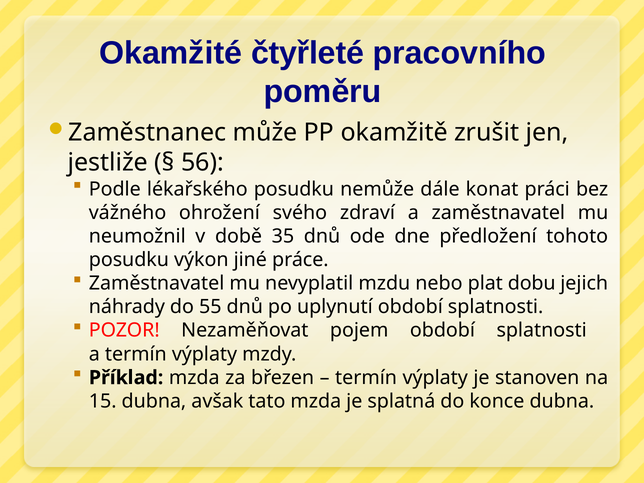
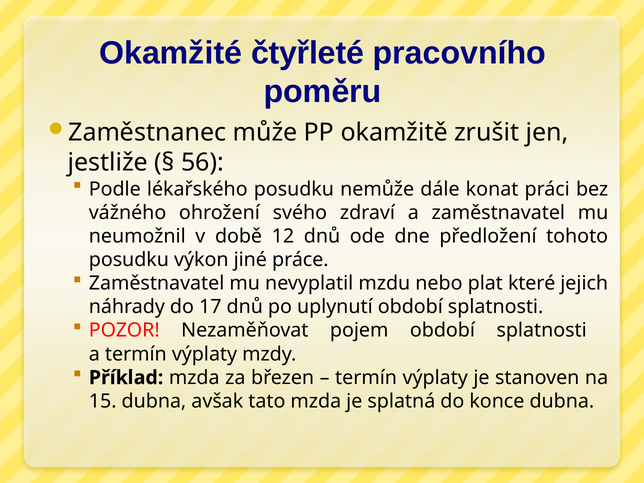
35: 35 -> 12 (283, 236)
dobu: dobu -> které (532, 283)
55: 55 -> 17 (210, 307)
